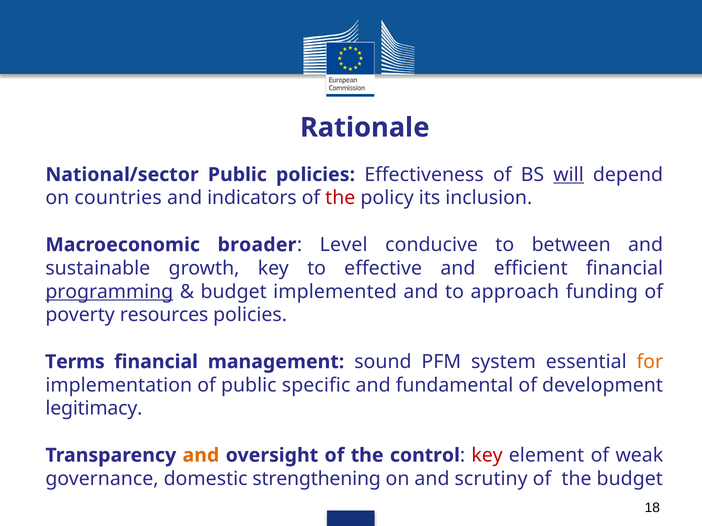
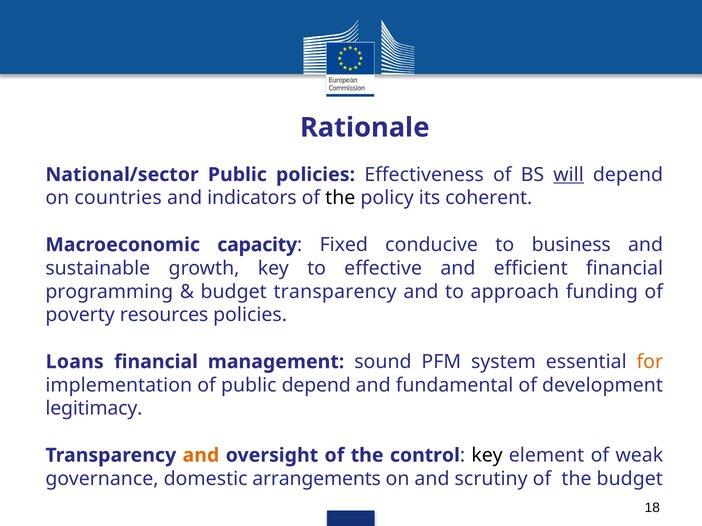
the colour: red -> black (340, 198)
inclusion: inclusion -> coherent (489, 198)
broader: broader -> capacity (257, 245)
Level: Level -> Fixed (344, 245)
between: between -> business (571, 245)
programming underline: present -> none (109, 292)
budget implemented: implemented -> transparency (335, 292)
Terms: Terms -> Loans (75, 362)
public specific: specific -> depend (316, 385)
key colour: red -> black (487, 456)
strengthening: strengthening -> arrangements (317, 479)
